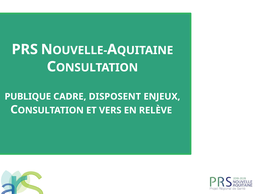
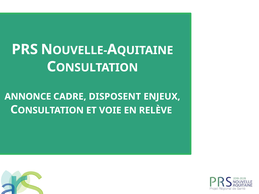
PUBLIQUE: PUBLIQUE -> ANNONCE (28, 97)
VERS: VERS -> VOIE (110, 110)
